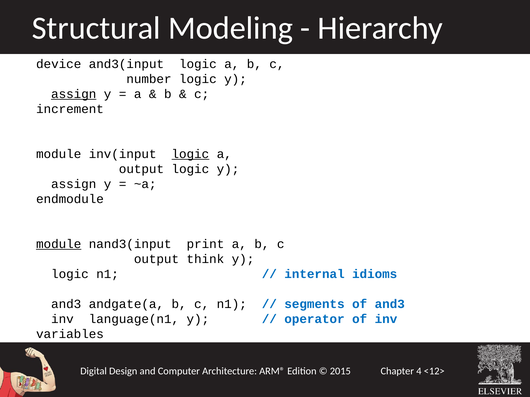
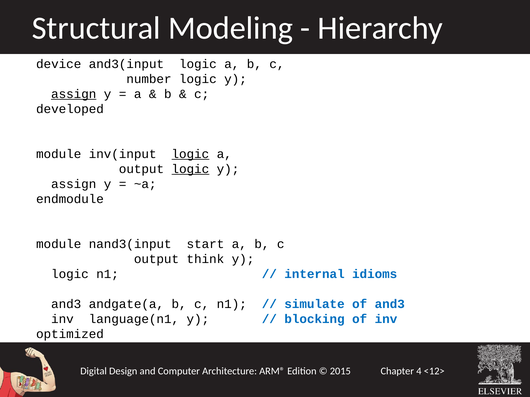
increment: increment -> developed (70, 109)
logic underline: none -> present (190, 169)
module underline: present -> none (59, 244)
print: print -> start (205, 244)
segments: segments -> simulate (314, 304)
operator: operator -> blocking (314, 319)
variables: variables -> optimized (70, 334)
